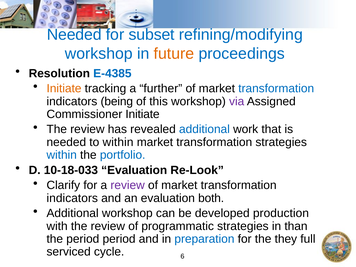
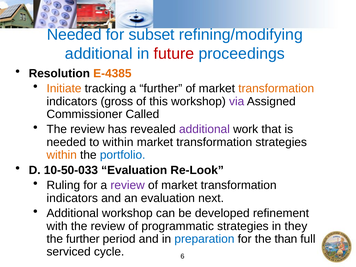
workshop: workshop -> additional (99, 54)
future colour: orange -> red (174, 54)
E-4385 colour: blue -> orange (112, 73)
transformation colour: blue -> orange (276, 89)
being: being -> gross (117, 101)
Commissioner Initiate: Initiate -> Called (142, 114)
additional colour: blue -> purple (204, 129)
within colour: blue -> orange (62, 155)
10-18-033: 10-18-033 -> 10-50-033 (71, 170)
Clarify: Clarify -> Ruling (63, 185)
both: both -> next (211, 198)
production: production -> refinement (281, 213)
than: than -> they (296, 226)
the period: period -> further (83, 239)
they: they -> than (286, 239)
